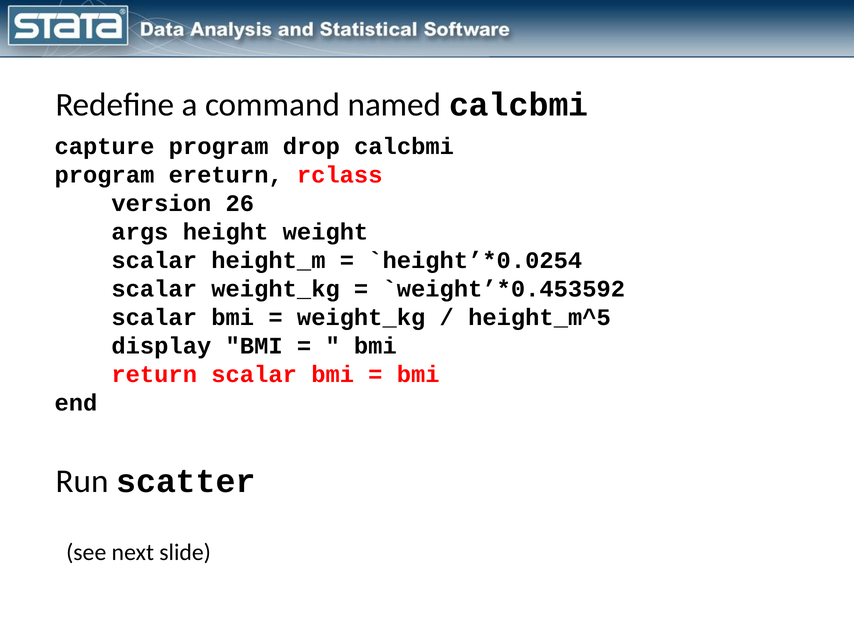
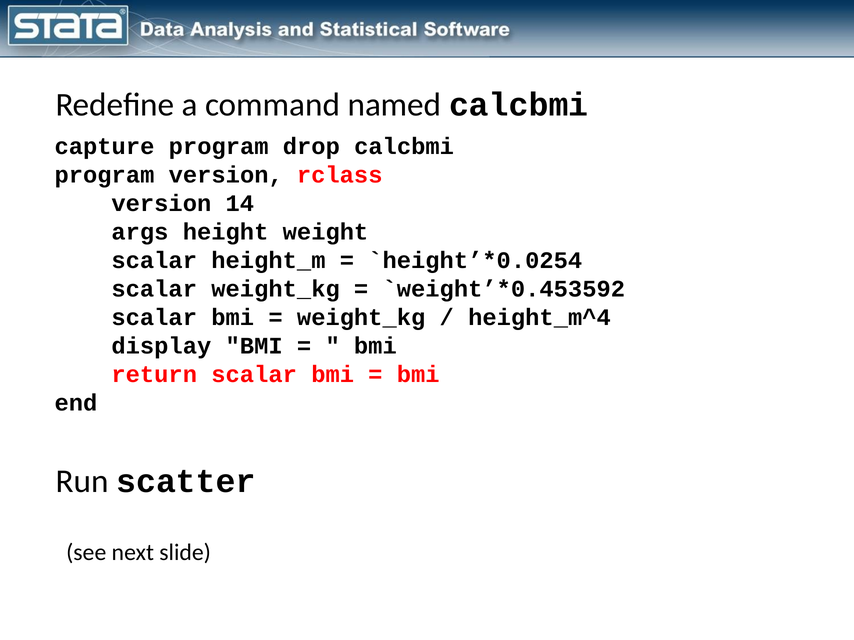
program ereturn: ereturn -> version (226, 175)
26: 26 -> 14 (240, 204)
height_m^5: height_m^5 -> height_m^4 (539, 318)
